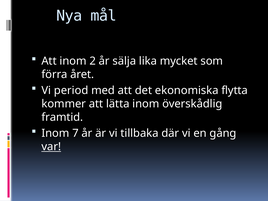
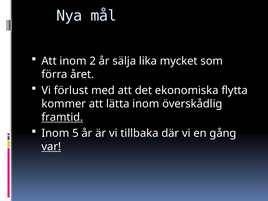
period: period -> förlust (71, 90)
framtid underline: none -> present (62, 117)
7: 7 -> 5 (75, 133)
